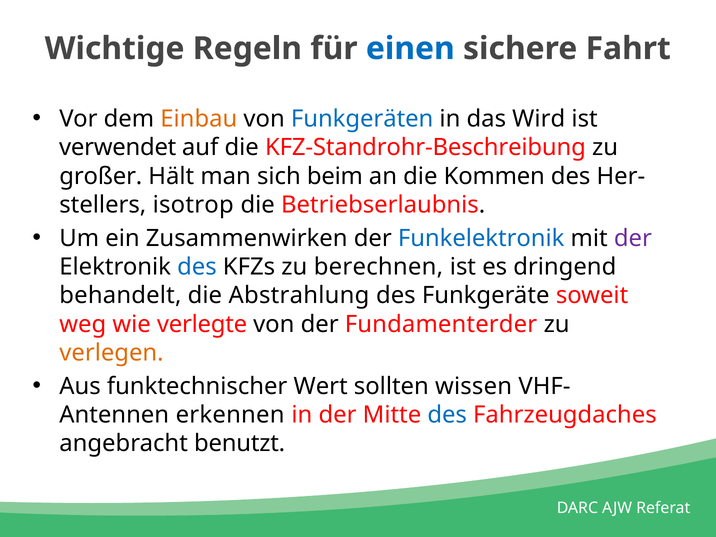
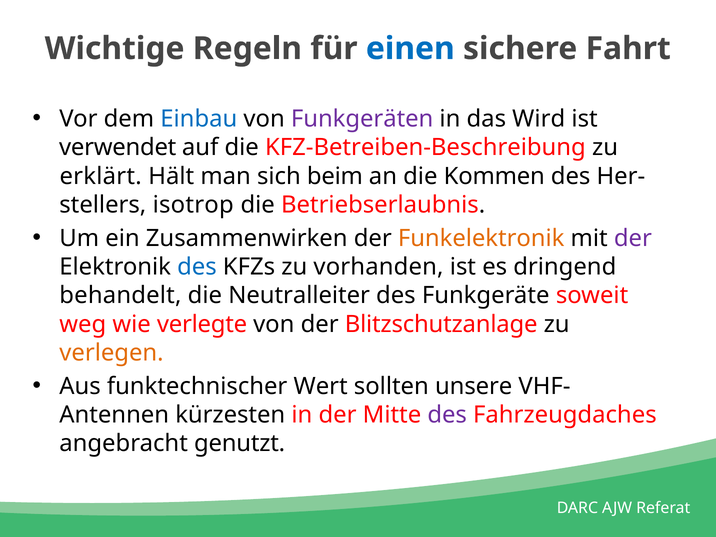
Einbau colour: orange -> blue (199, 119)
Funkgeräten colour: blue -> purple (362, 119)
KFZ-Standrohr-Beschreibung: KFZ-Standrohr-Beschreibung -> KFZ-Betreiben-Beschreibung (425, 148)
großer: großer -> erklärt (101, 176)
Funkelektronik colour: blue -> orange (481, 238)
berechnen: berechnen -> vorhanden (378, 267)
Abstrahlung: Abstrahlung -> Neutralleiter (299, 296)
Fundamenterder: Fundamenterder -> Blitzschutzanlage (441, 324)
wissen: wissen -> unsere (474, 386)
erkennen: erkennen -> kürzesten (230, 415)
des colour: blue -> purple (447, 415)
benutzt: benutzt -> genutzt (240, 443)
